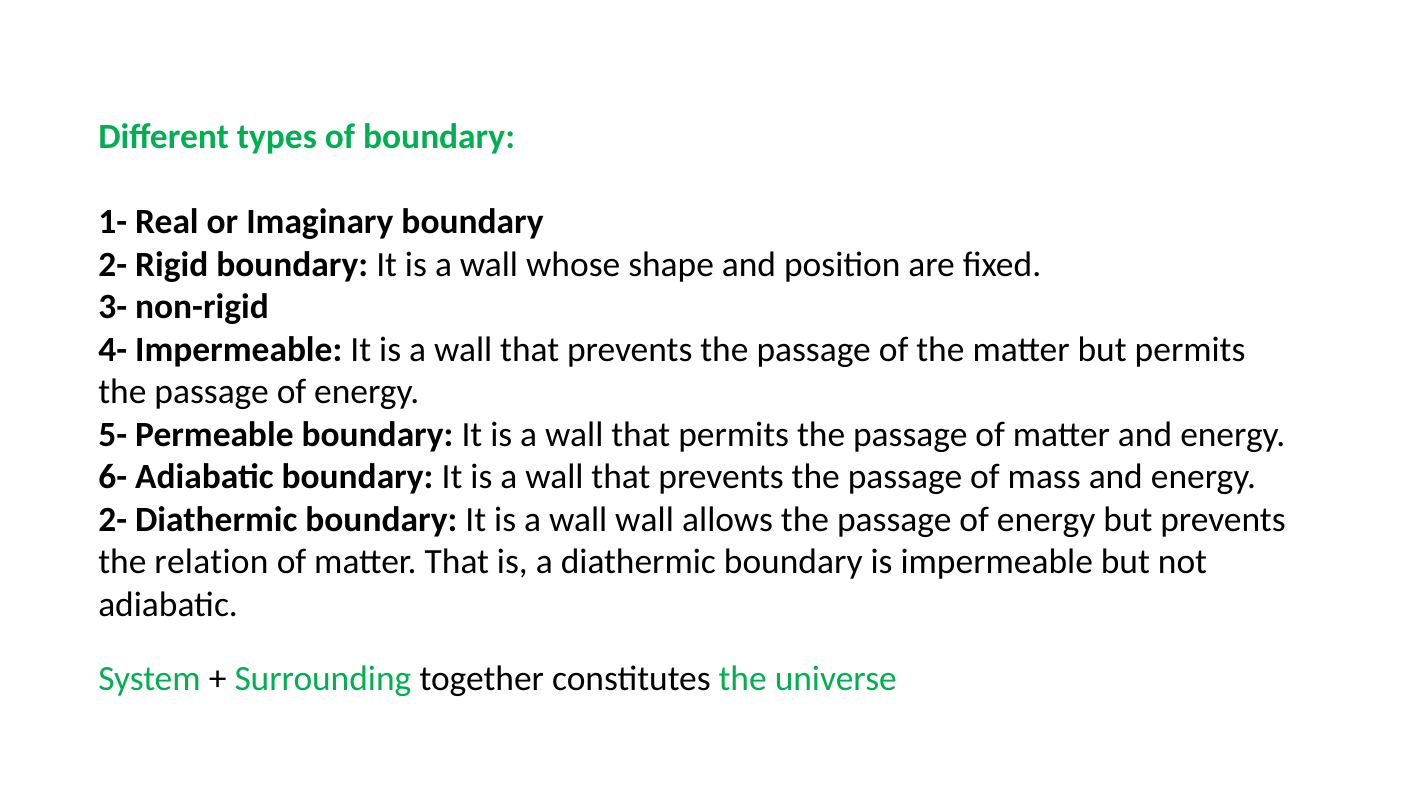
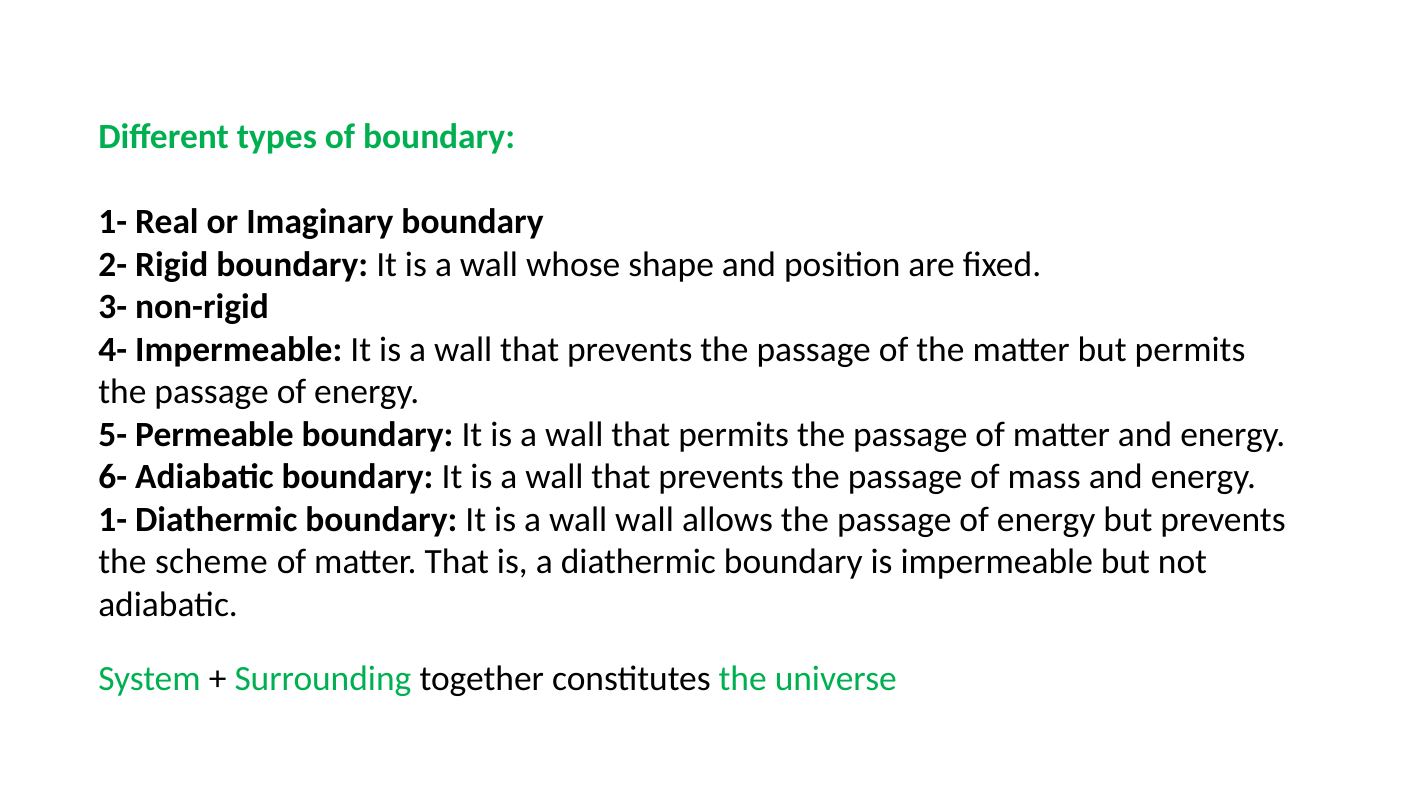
2-: 2- -> 1- (113, 520)
relation: relation -> scheme (211, 562)
